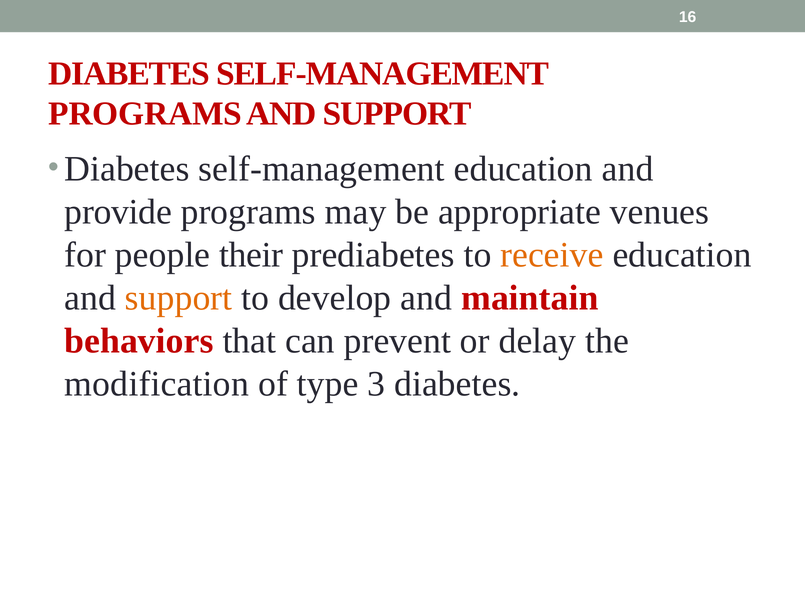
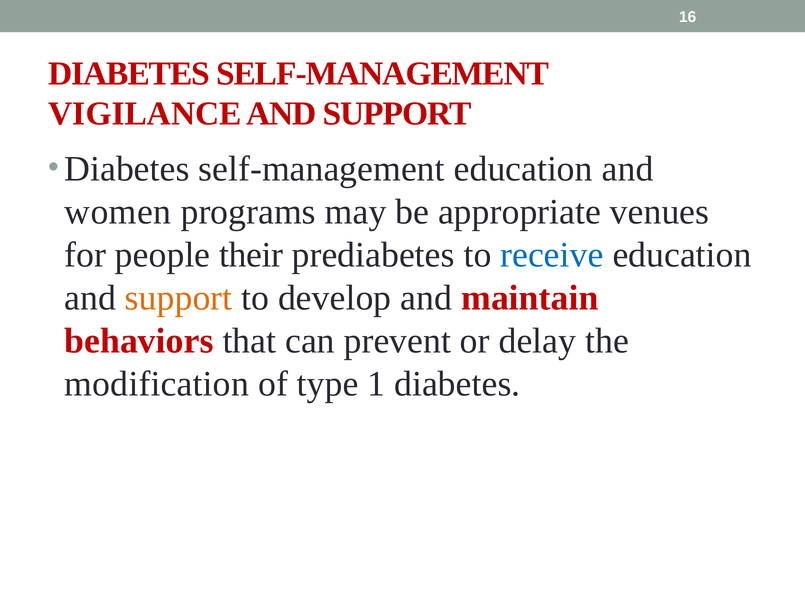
PROGRAMS: PROGRAMS -> VIGILANCE (145, 114)
provide: provide -> women (118, 212)
receive colour: orange -> blue (552, 255)
3: 3 -> 1 (376, 384)
